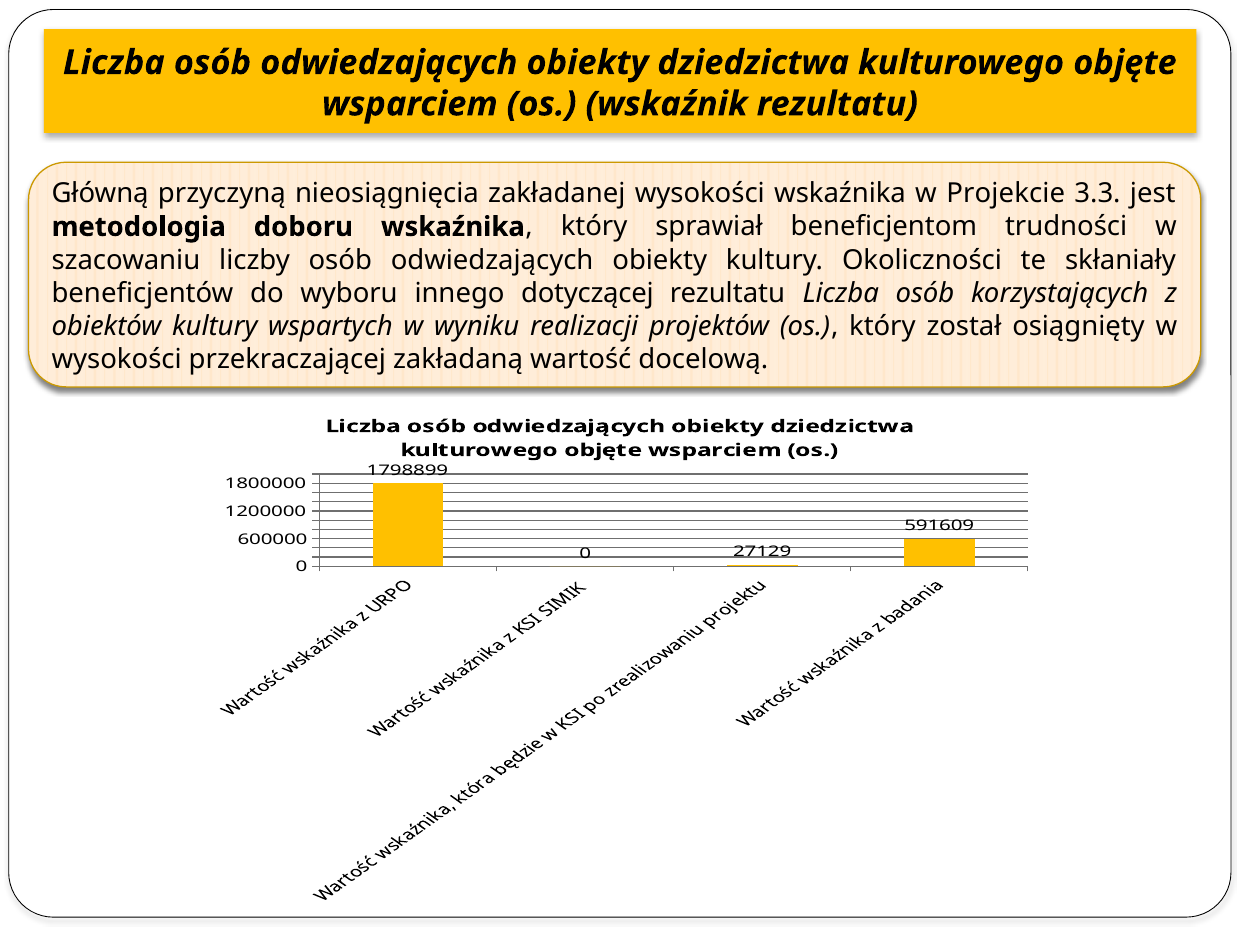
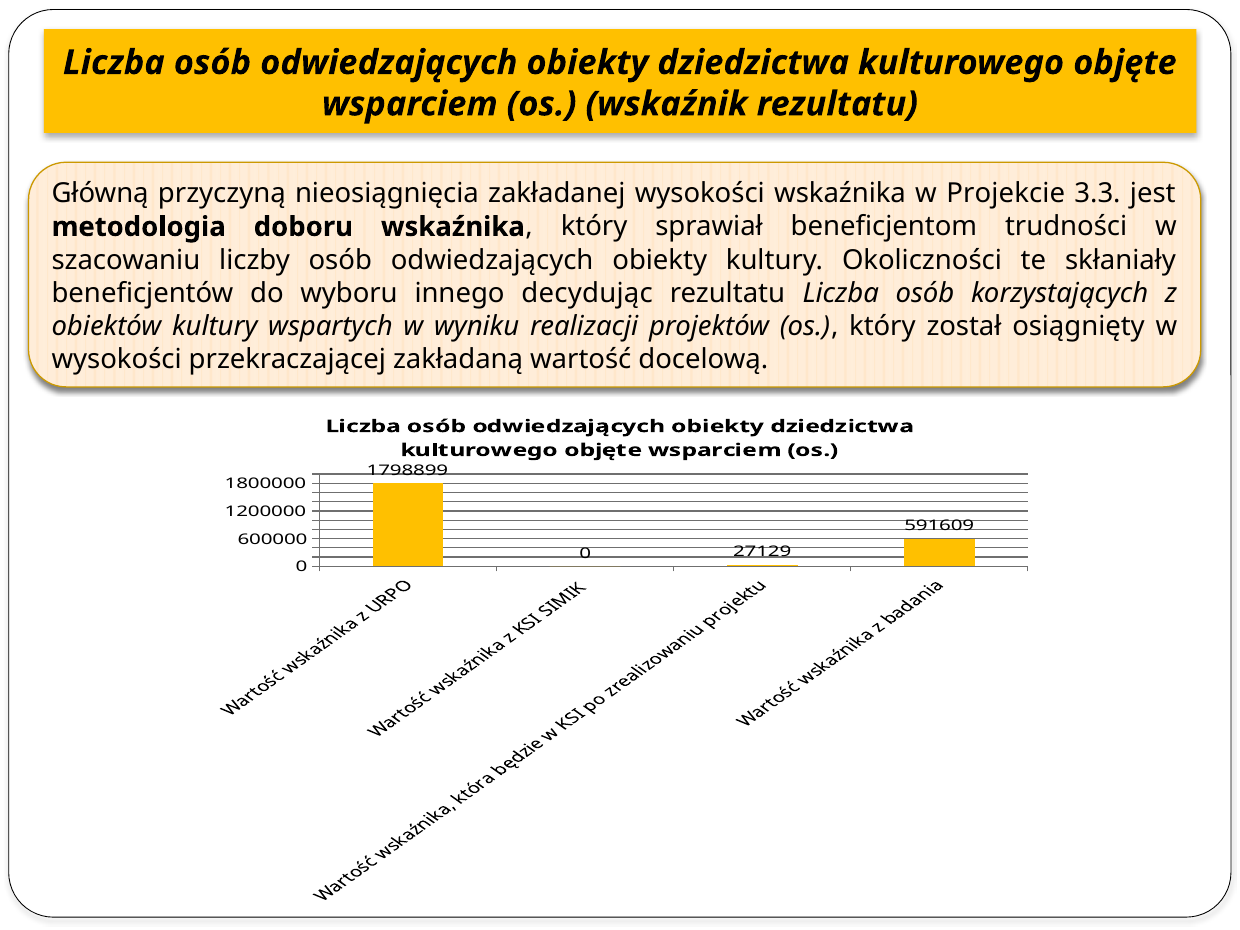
dotyczącej: dotyczącej -> decydując (587, 293)
